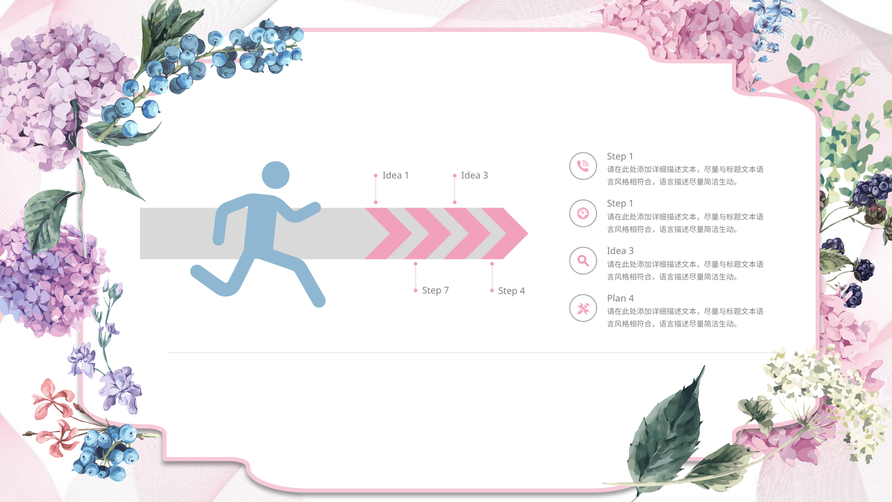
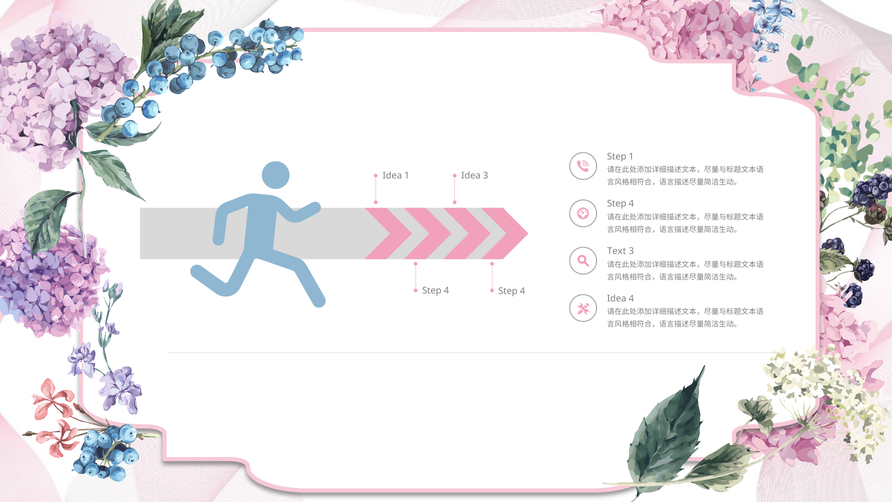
1: 1 -> 4 (631, 204)
Idea: Idea -> Text (617, 251)
7: 7 -> 4 (446, 291)
Plan: Plan -> Idea (617, 298)
